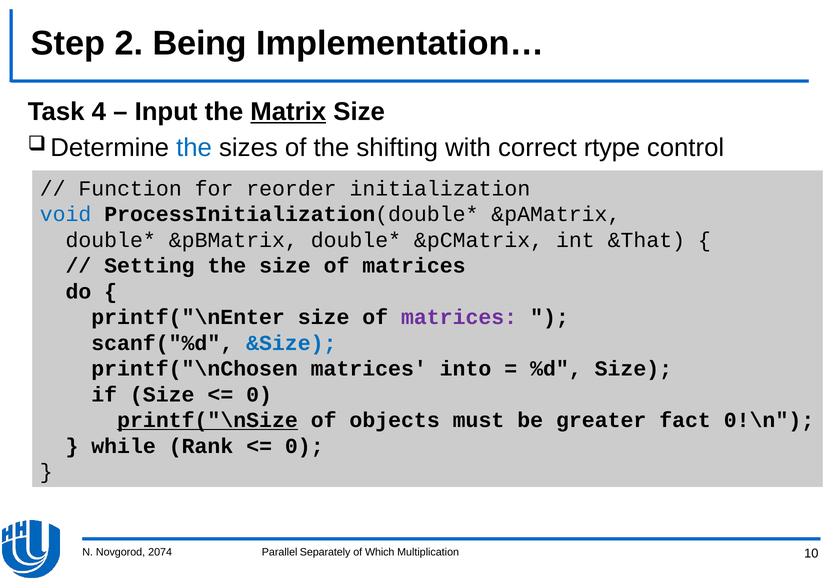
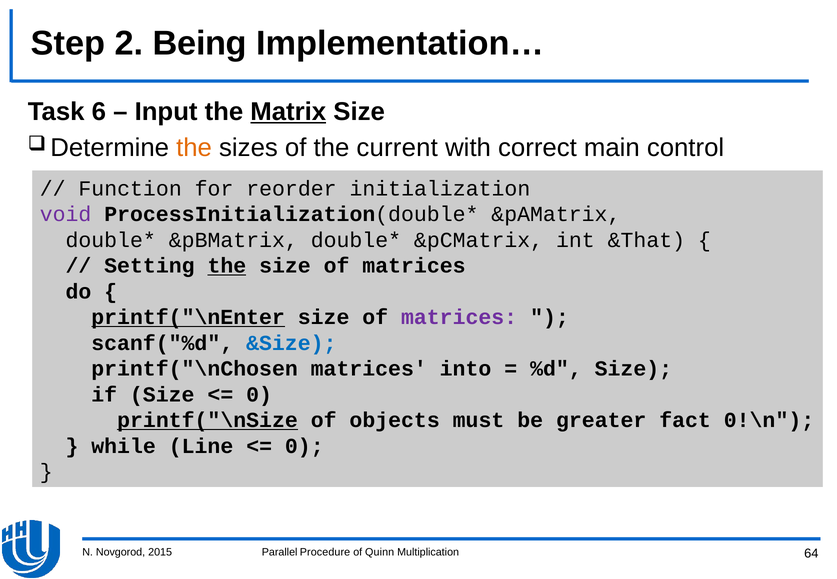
4: 4 -> 6 (99, 112)
the colour: blue -> orange (194, 148)
shifting: shifting -> current (397, 148)
rtype: rtype -> main (612, 148)
void colour: blue -> purple (66, 214)
the underline: none -> present (227, 266)
printf("\nEnter underline: none -> present (188, 318)
Rank: Rank -> Line (201, 446)
2074: 2074 -> 2015 (160, 553)
Separately: Separately -> Procedure (325, 553)
Which: Which -> Quinn (380, 553)
10: 10 -> 64 (811, 554)
